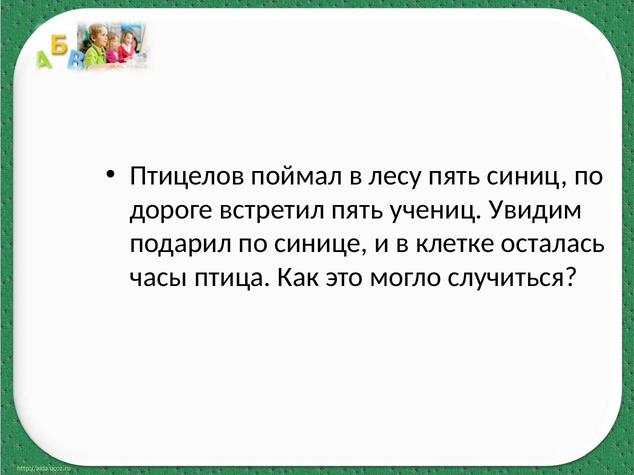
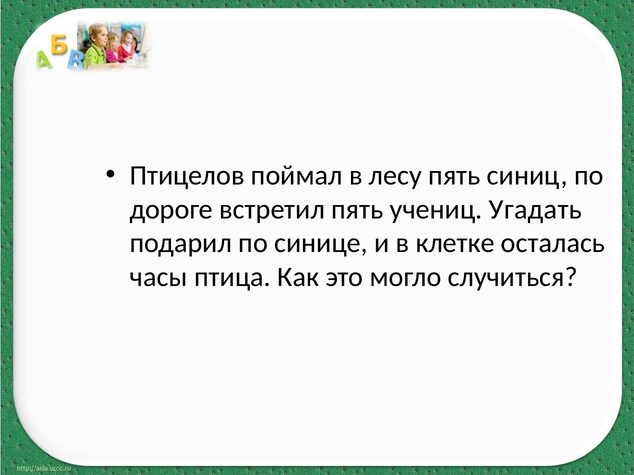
Увидим: Увидим -> Угадать (536, 209)
